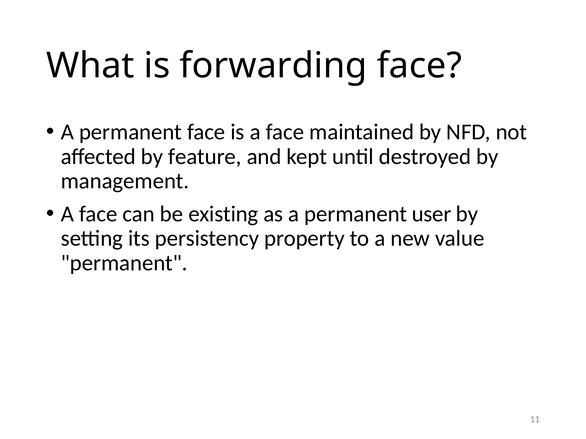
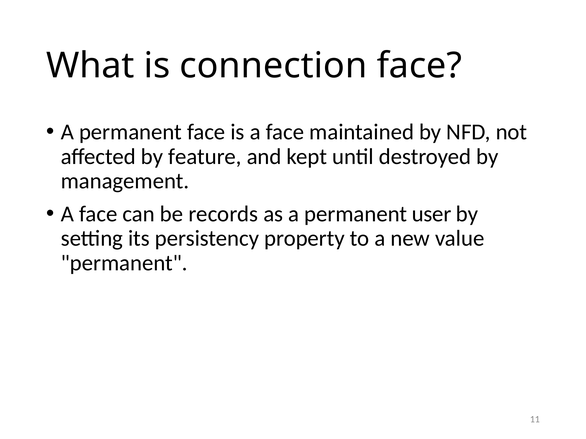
forwarding: forwarding -> connection (273, 66)
existing: existing -> records (223, 214)
